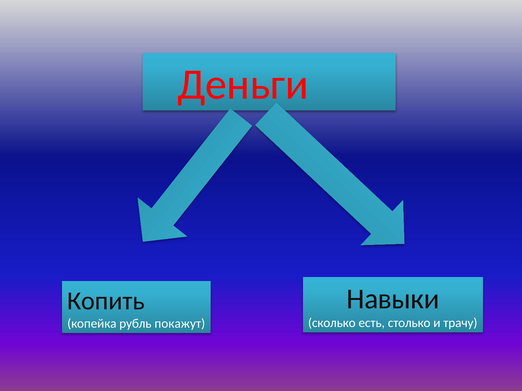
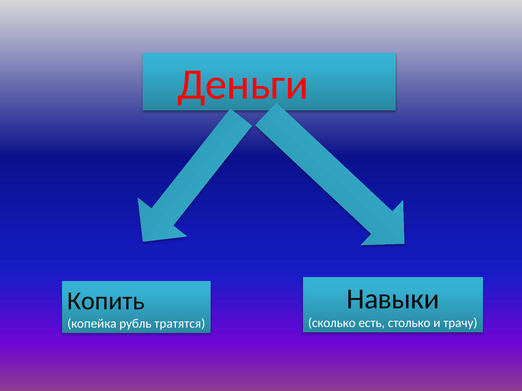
покажут: покажут -> тратятся (180, 324)
